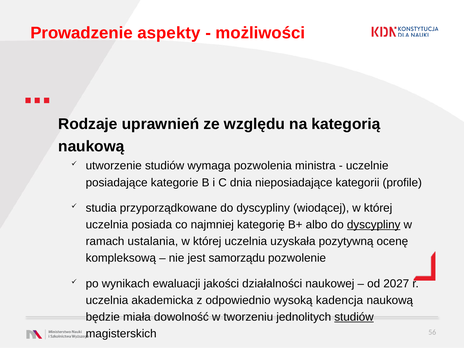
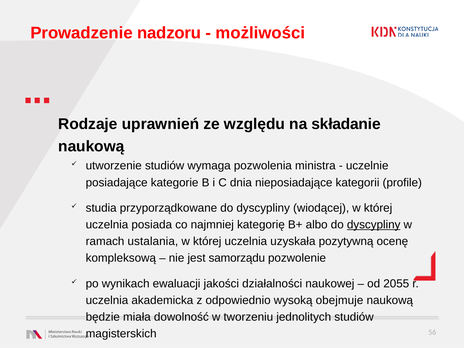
aspekty: aspekty -> nadzoru (169, 33)
kategorią: kategorią -> składanie (346, 124)
2027: 2027 -> 2055 (396, 284)
kadencja: kadencja -> obejmuje (339, 300)
studiów underline: present -> none (354, 317)
